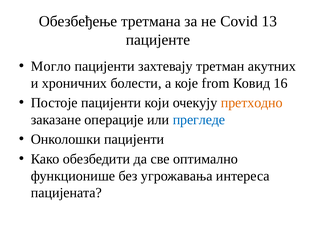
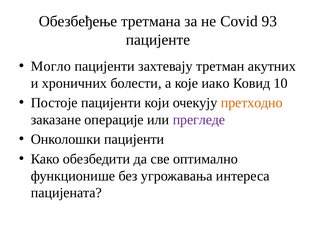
13: 13 -> 93 (269, 21)
from: from -> иако (216, 83)
16: 16 -> 10 (281, 83)
прегледе colour: blue -> purple (199, 120)
